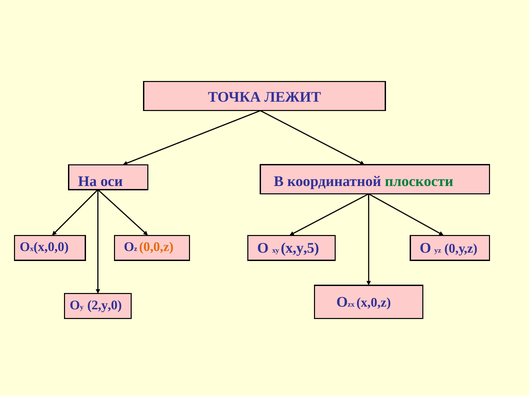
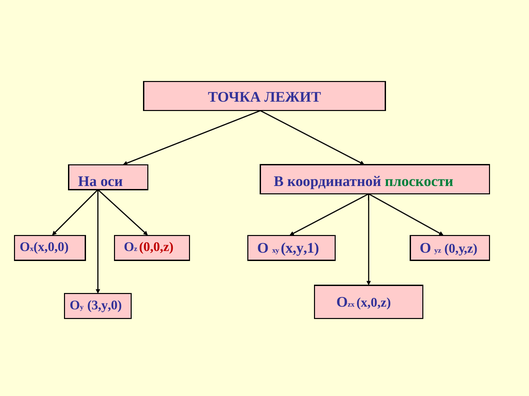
0,0,z colour: orange -> red (156, 247)
х,у,5: х,у,5 -> х,у,1 (300, 248)
2,y,0: 2,y,0 -> 3,y,0 (105, 306)
